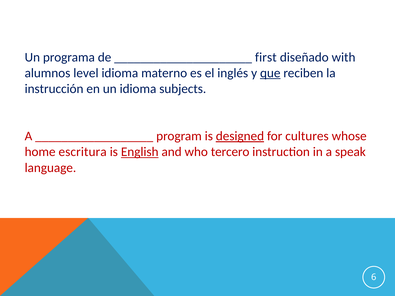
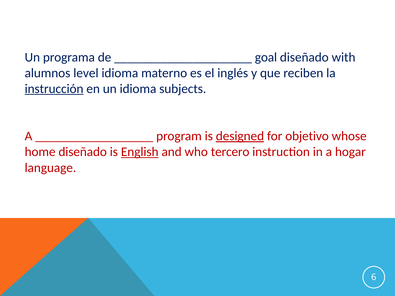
first: first -> goal (266, 57)
que underline: present -> none (270, 73)
instrucción underline: none -> present (54, 89)
cultures: cultures -> objetivo (307, 136)
home escritura: escritura -> diseñado (83, 152)
speak: speak -> hogar (350, 152)
